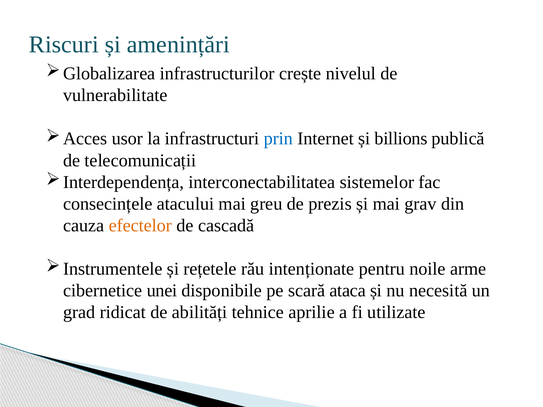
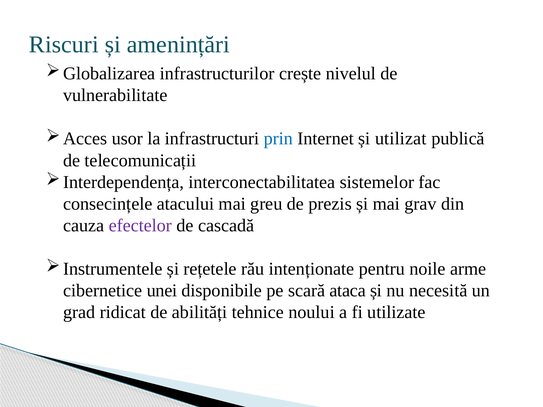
billions: billions -> utilizat (401, 139)
efectelor colour: orange -> purple (140, 226)
aprilie: aprilie -> noului (312, 313)
